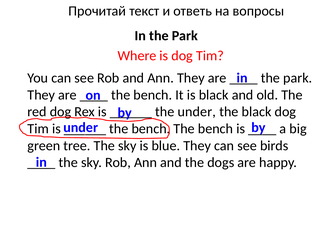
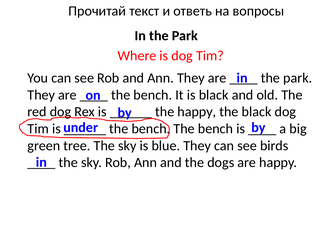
the under: under -> happy (197, 112)
